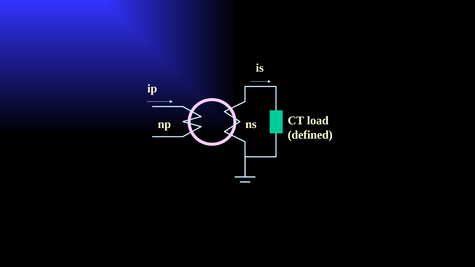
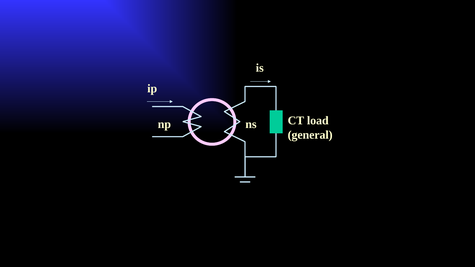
defined: defined -> general (310, 135)
